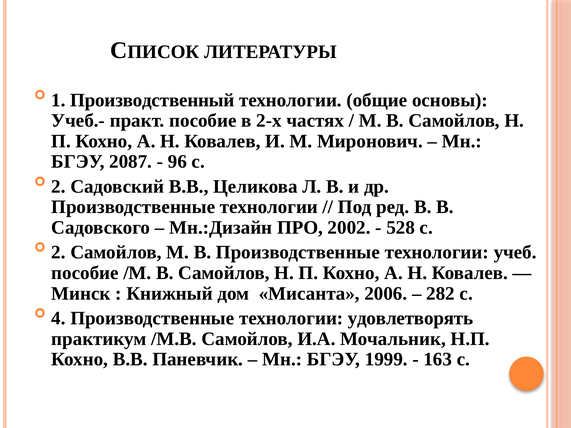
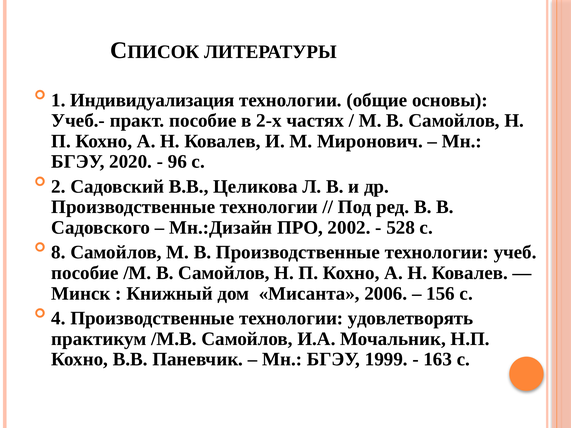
Производственный: Производственный -> Индивидуализация (152, 100)
2087: 2087 -> 2020 (131, 162)
2: 2 -> 8 (58, 253)
282: 282 -> 156 (441, 294)
